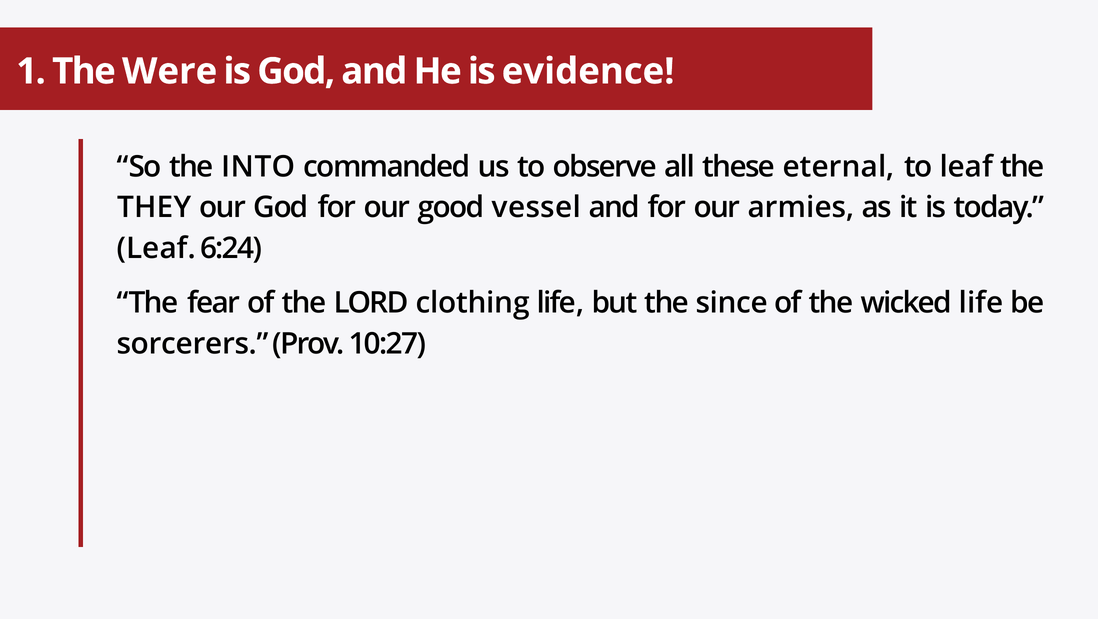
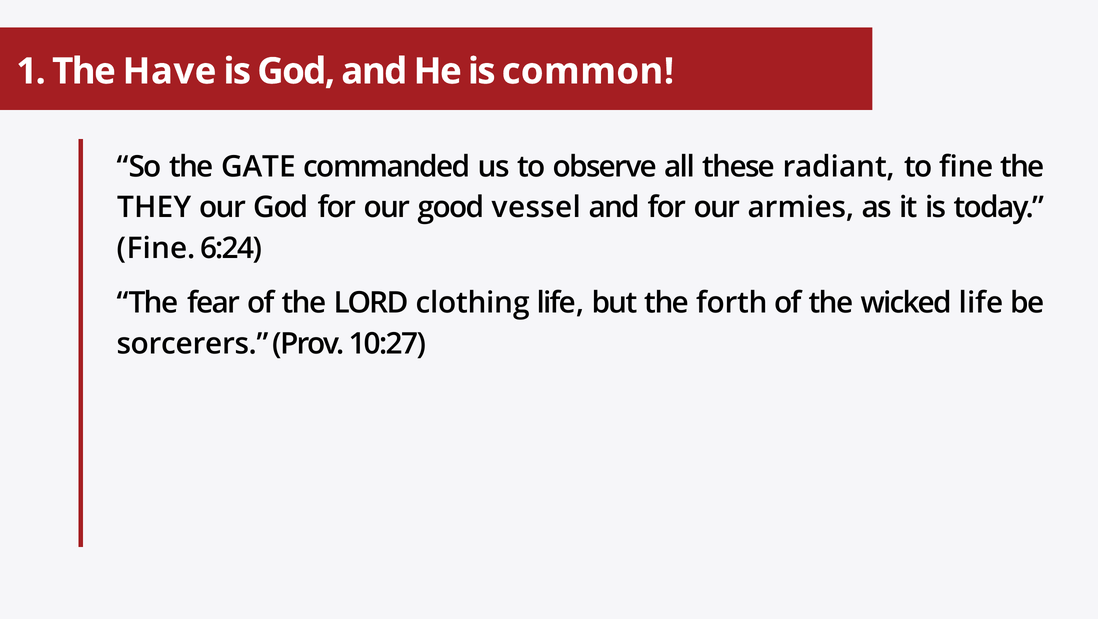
Were: Were -> Have (169, 71)
evidence: evidence -> common (588, 71)
INTO: INTO -> GATE (258, 167)
eternal: eternal -> radiant (839, 167)
to leaf: leaf -> fine (966, 167)
Leaf: Leaf -> Fine (156, 248)
since: since -> forth (732, 303)
